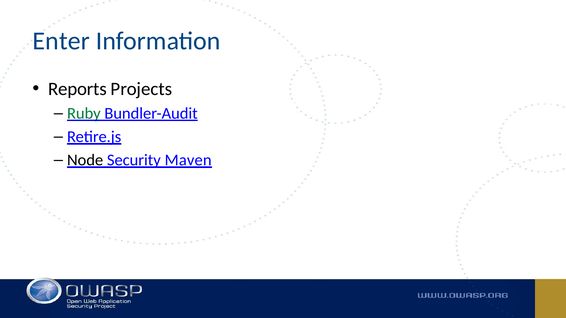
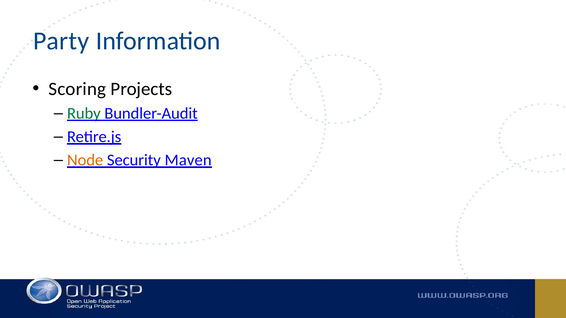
Enter: Enter -> Party (61, 41)
Reports: Reports -> Scoring (77, 89)
Node colour: black -> orange (85, 160)
